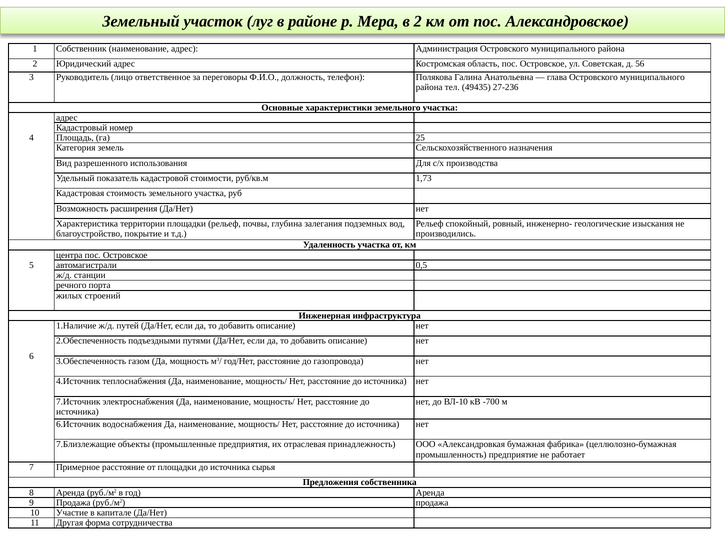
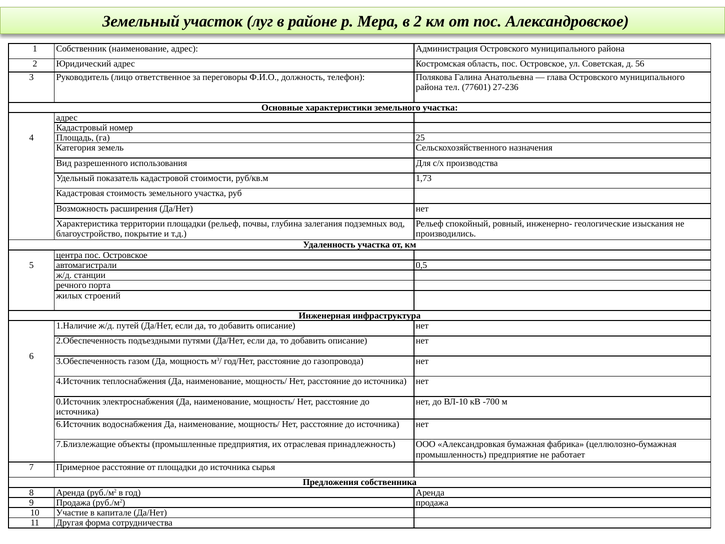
49435: 49435 -> 77601 (476, 87)
7.Источник: 7.Источник -> 0.Источник (78, 401)
